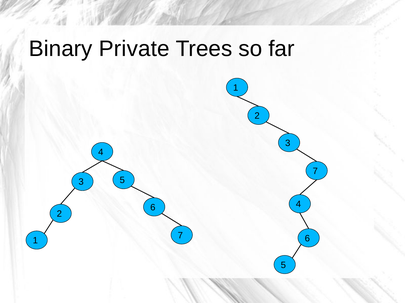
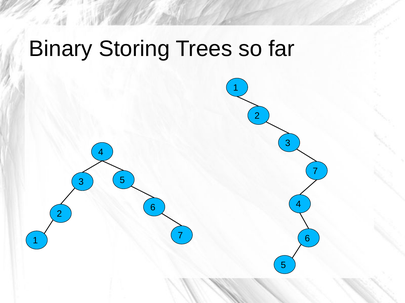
Private: Private -> Storing (134, 49)
